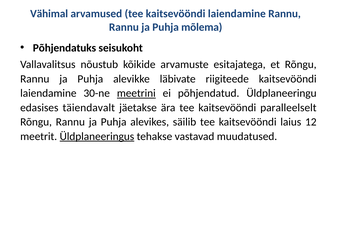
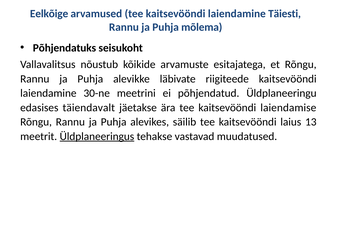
Vähimal: Vähimal -> Eelkõige (49, 14)
laiendamine Rannu: Rannu -> Täiesti (285, 14)
meetrini underline: present -> none (136, 94)
paralleelselt: paralleelselt -> laiendamise (288, 108)
12: 12 -> 13 (311, 122)
